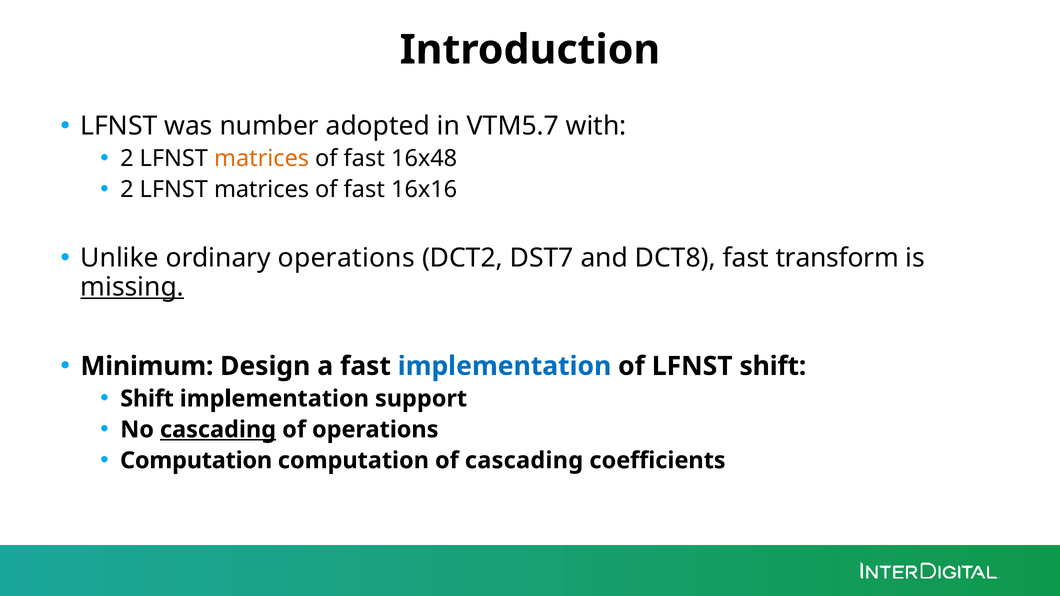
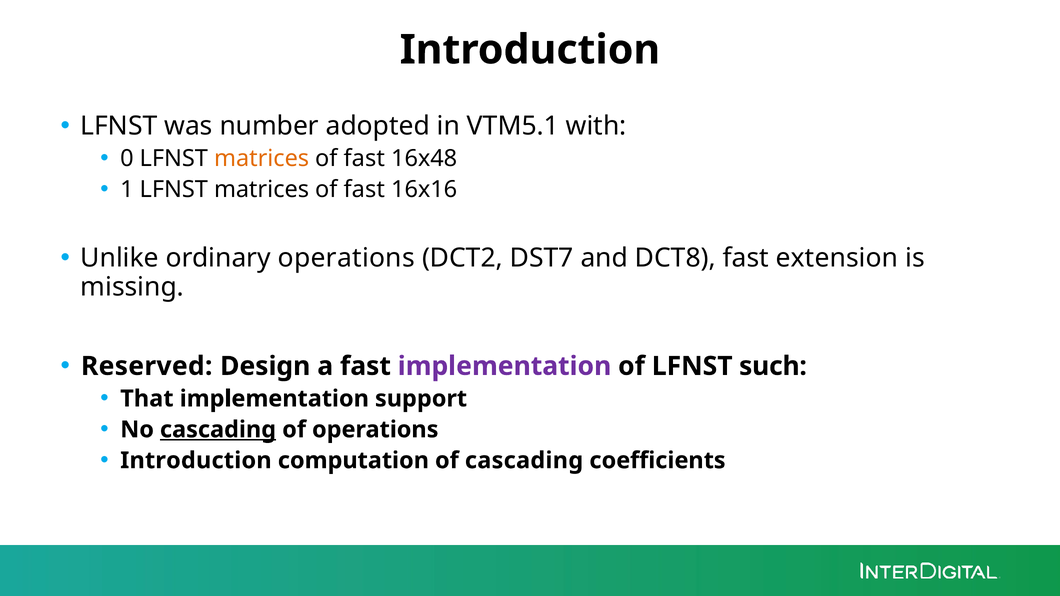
VTM5.7: VTM5.7 -> VTM5.1 (513, 126)
2: 2 -> 0 (127, 158)
2: 2 -> 1 (127, 189)
transform: transform -> extension (837, 258)
missing underline: present -> none (132, 287)
Minimum: Minimum -> Reserved (147, 366)
implementation colour: blue -> purple (505, 366)
LFNST shift: shift -> such (773, 366)
Shift: Shift -> That (147, 399)
Computation: Computation -> Introduction (196, 461)
